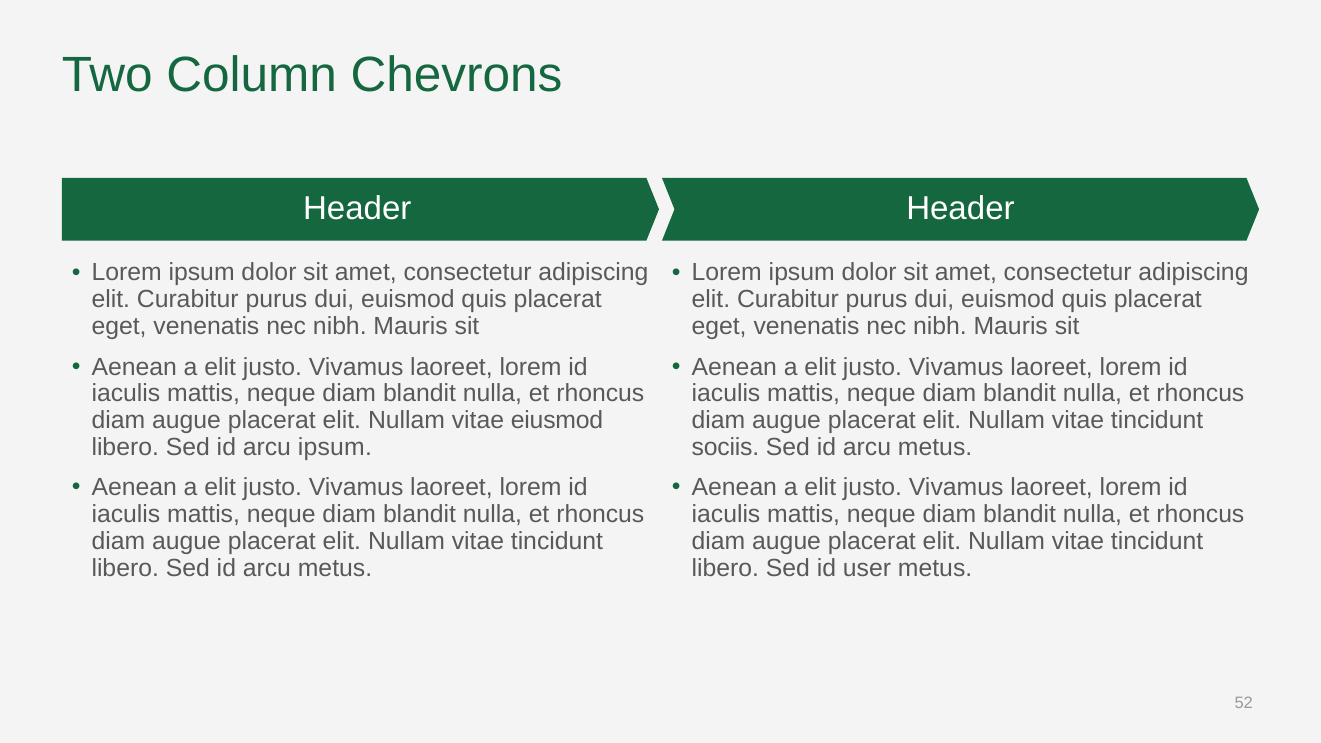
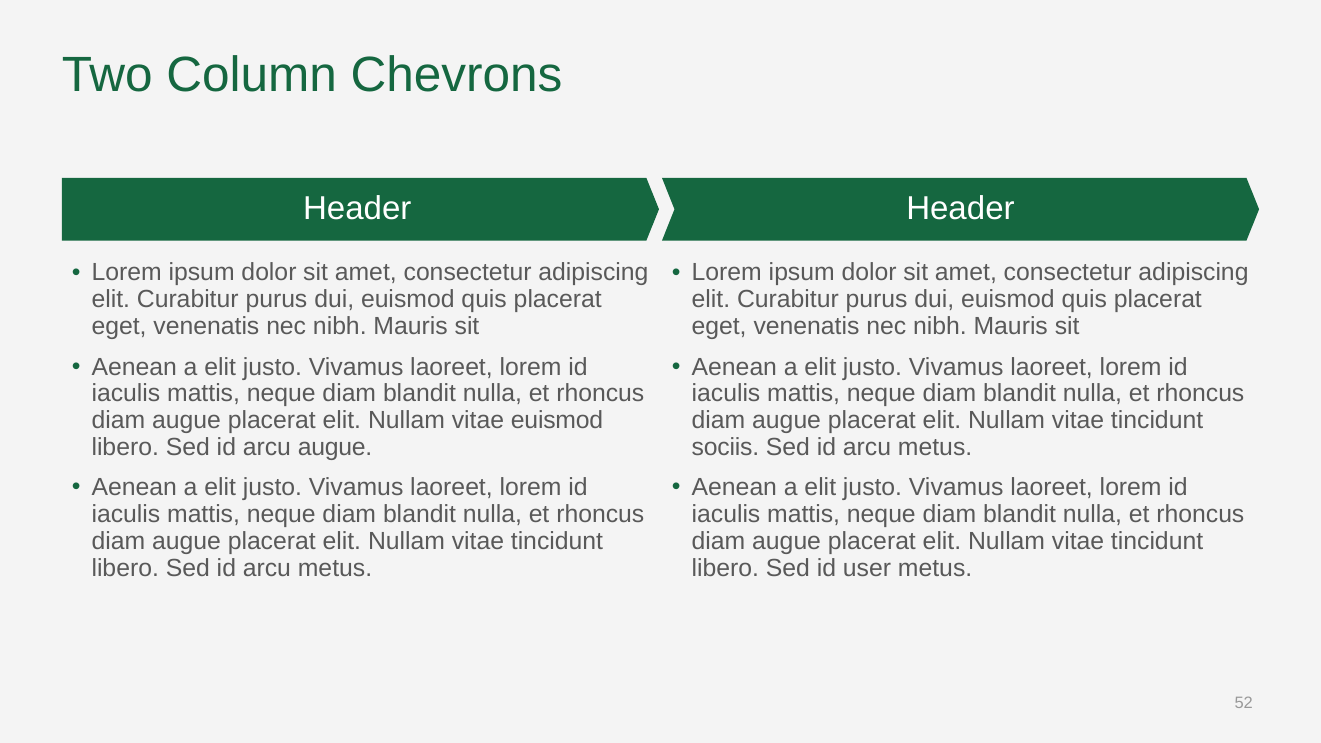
vitae eiusmod: eiusmod -> euismod (557, 420)
arcu ipsum: ipsum -> augue (335, 447)
